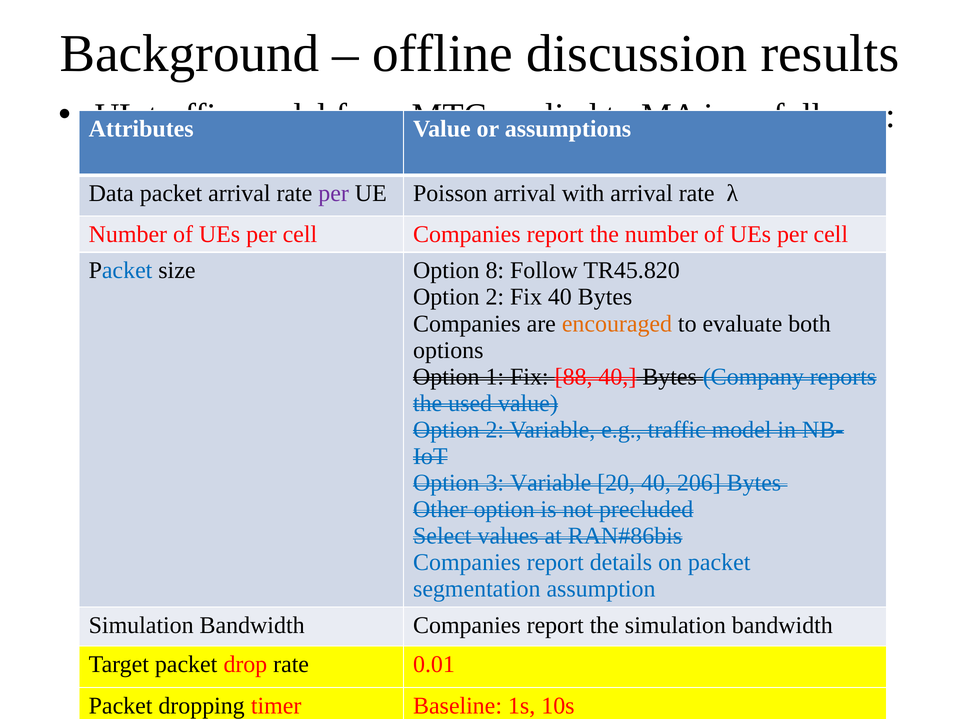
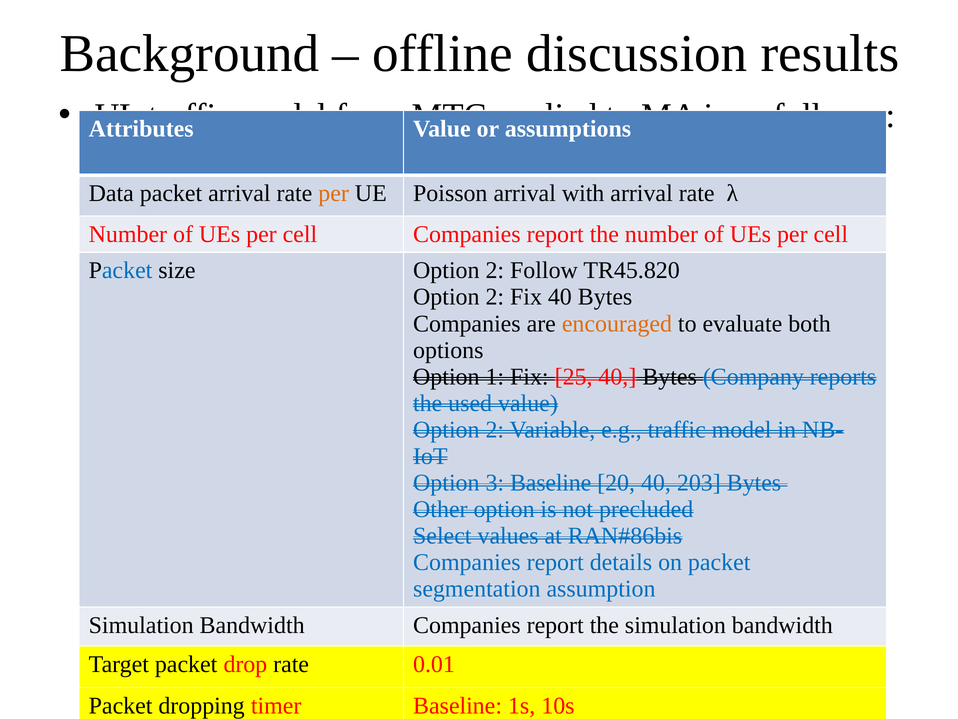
per colour: purple -> orange (334, 193)
size Option 8: 8 -> 2 (495, 270)
88: 88 -> 25 (574, 376)
3 Variable: Variable -> Baseline (551, 482)
206: 206 -> 203 (699, 482)
